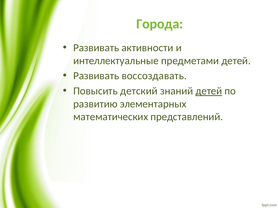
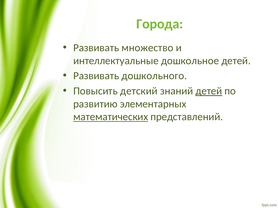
активности: активности -> множество (147, 48)
предметами: предметами -> дошкольное (190, 61)
воссоздавать: воссоздавать -> дошкольного (154, 76)
математических underline: none -> present (111, 117)
